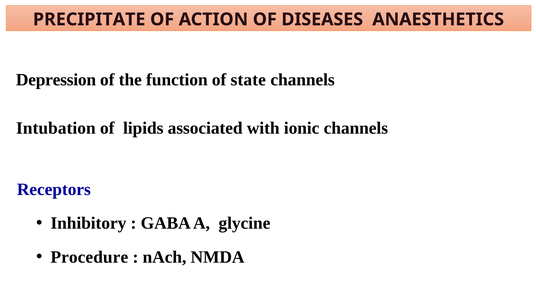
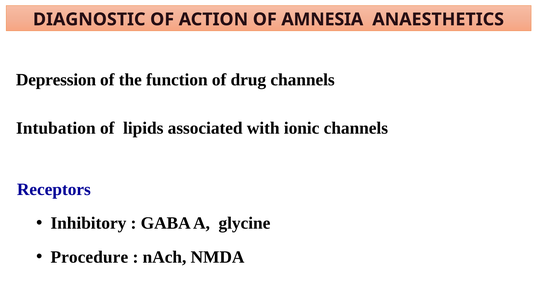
PRECIPITATE: PRECIPITATE -> DIAGNOSTIC (89, 19)
DISEASES: DISEASES -> AMNESIA (322, 19)
state: state -> drug (248, 80)
